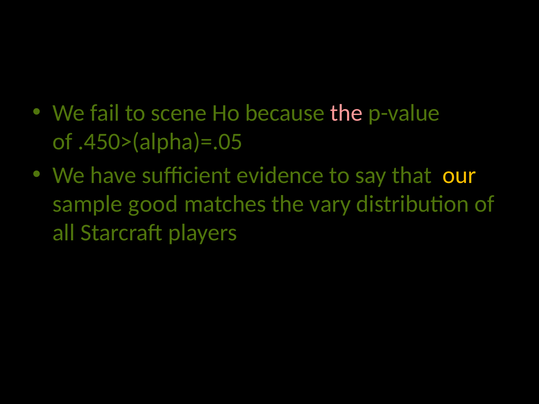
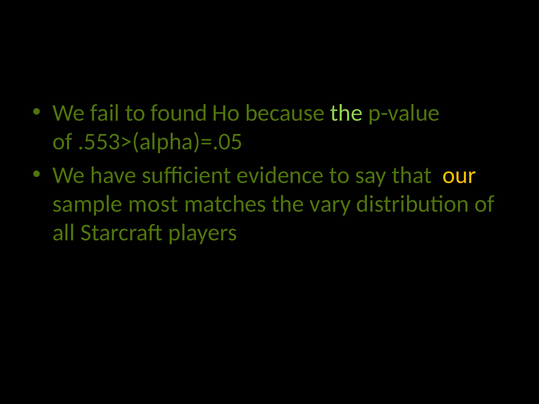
scene: scene -> found (179, 113)
the colour: pink -> light green (347, 113)
.450>(alpha)=.05: .450>(alpha)=.05 -> .553>(alpha)=.05 (160, 142)
good: good -> most (153, 204)
